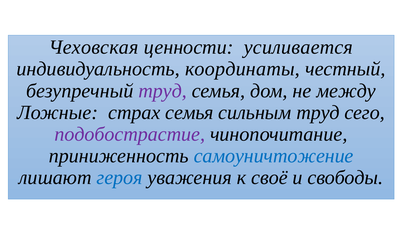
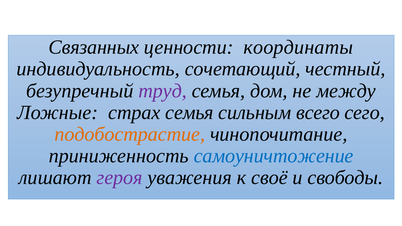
Чеховская: Чеховская -> Связанных (94, 47)
усиливается: усиливается -> координаты (298, 47)
координаты: координаты -> сочетающий (243, 69)
сильным труд: труд -> всего (318, 112)
подобострастие colour: purple -> orange (130, 134)
героя colour: blue -> purple (120, 178)
